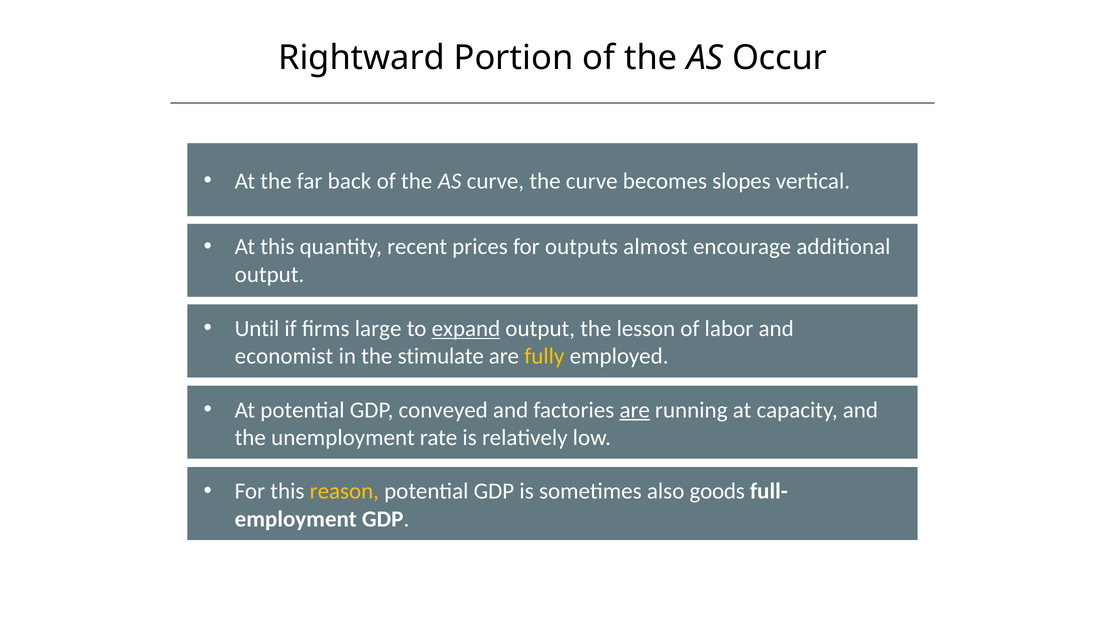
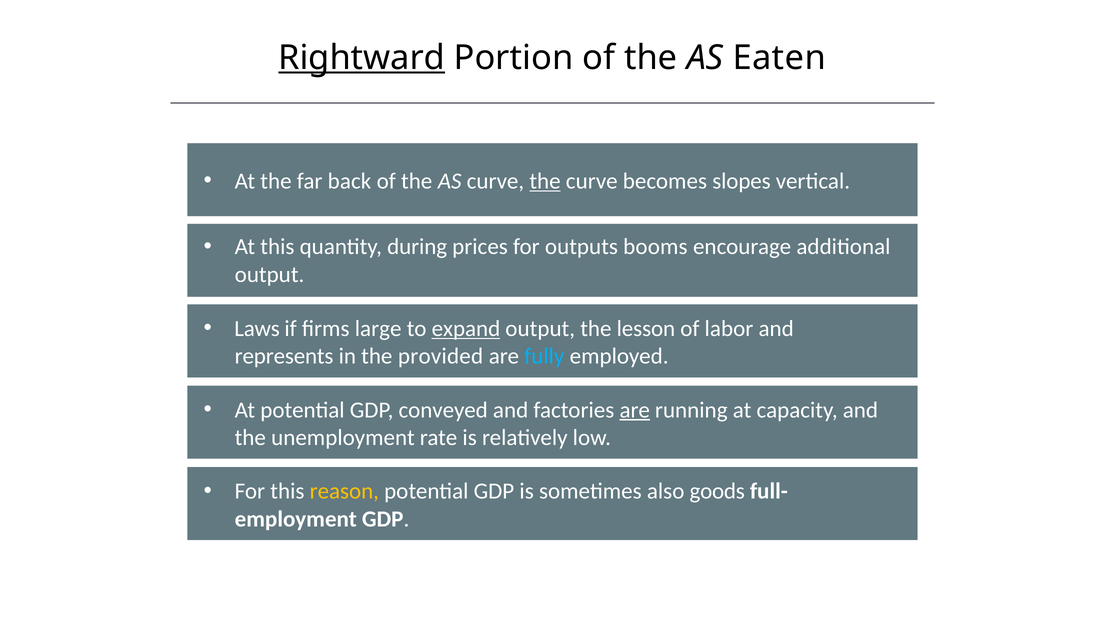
Rightward underline: none -> present (362, 58)
Occur: Occur -> Eaten (779, 58)
the underline: none -> present (545, 181)
recent: recent -> during (417, 247)
almost: almost -> booms (655, 247)
Until: Until -> Laws (257, 329)
economist: economist -> represents (284, 357)
stimulate: stimulate -> provided (441, 357)
fully colour: yellow -> light blue (544, 357)
